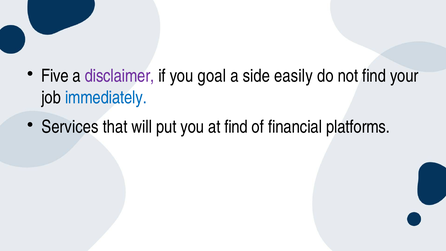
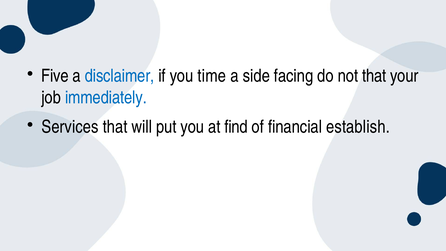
disclaimer colour: purple -> blue (120, 76)
goal: goal -> time (212, 76)
easily: easily -> facing (294, 76)
not find: find -> that (374, 76)
platforms: platforms -> establish (358, 127)
